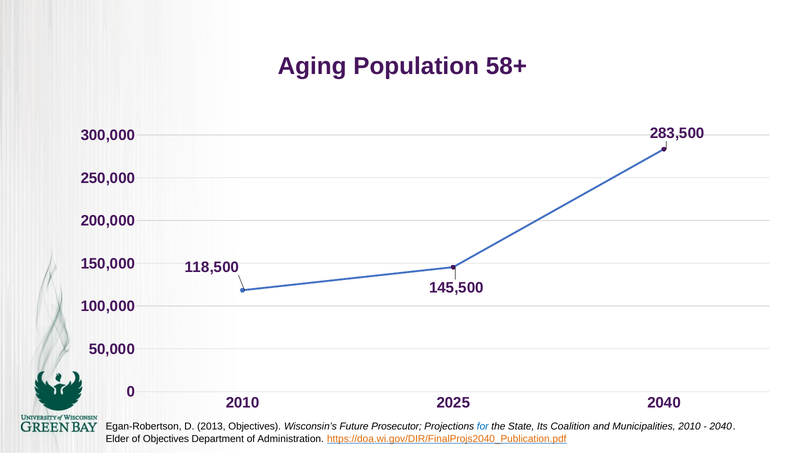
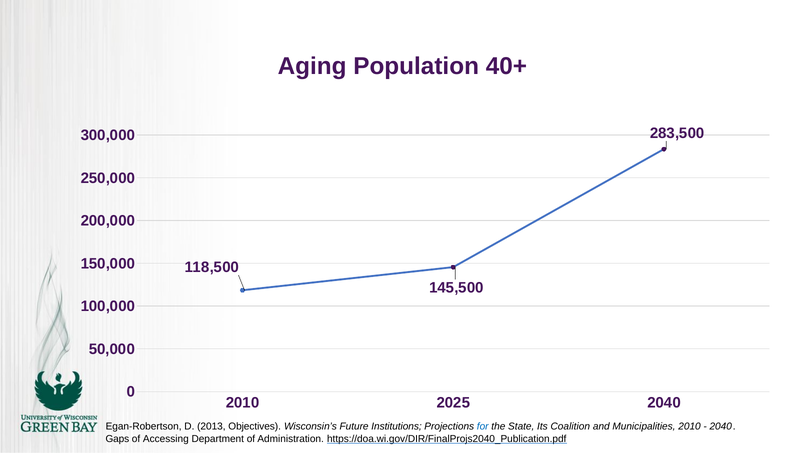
58+: 58+ -> 40+ (506, 66)
Prosecutor: Prosecutor -> Institutions (397, 426)
Elder: Elder -> Gaps (117, 439)
of Objectives: Objectives -> Accessing (166, 439)
https://doa.wi.gov/DIR/FinalProjs2040_Publication.pdf colour: orange -> black (447, 439)
